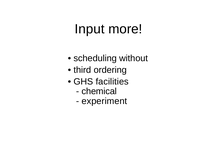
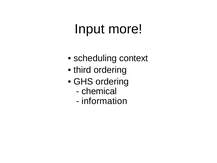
without: without -> context (134, 58)
GHS facilities: facilities -> ordering (112, 81)
experiment: experiment -> information (104, 101)
